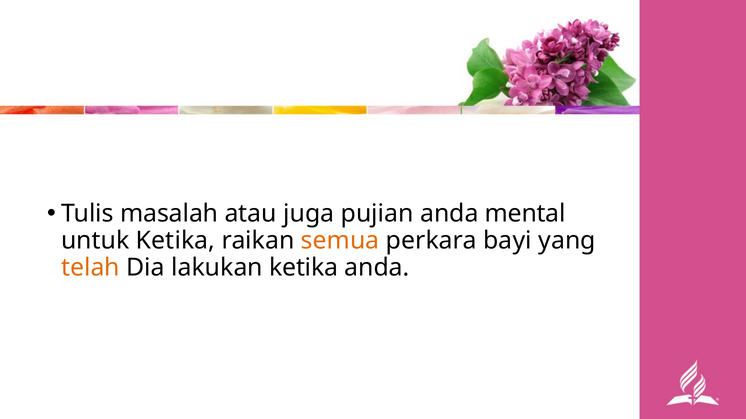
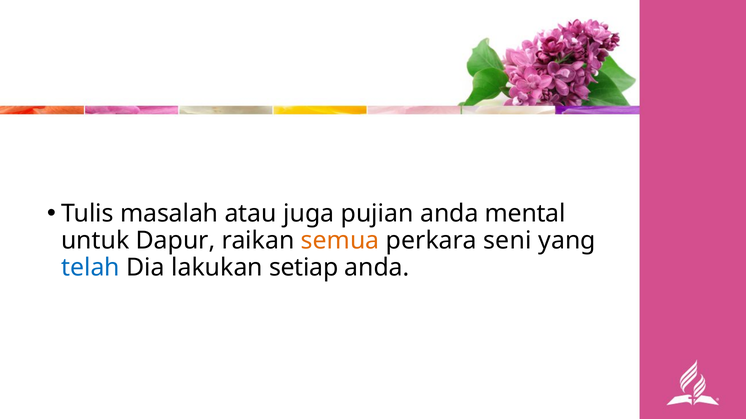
untuk Ketika: Ketika -> Dapur (176, 241)
bayi: bayi -> seni (507, 241)
telah colour: orange -> blue (90, 268)
lakukan ketika: ketika -> setiap (304, 268)
